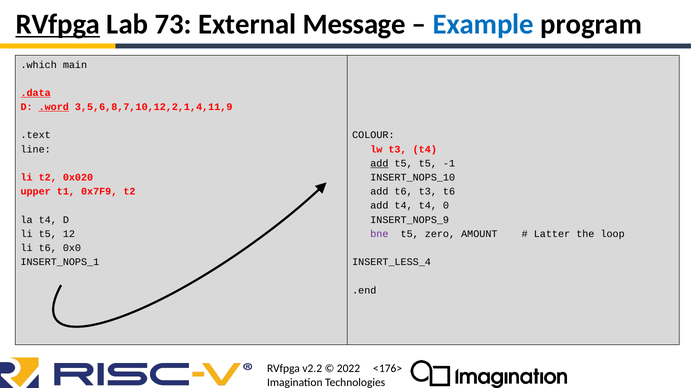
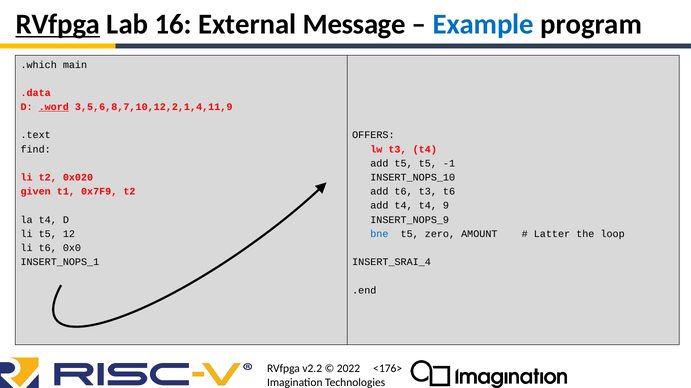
73: 73 -> 16 (173, 24)
.data underline: present -> none (36, 93)
COLOUR: COLOUR -> OFFERS (373, 135)
line: line -> find (36, 150)
add underline: present -> none (379, 164)
upper: upper -> given (36, 192)
0: 0 -> 9 (446, 206)
bne colour: purple -> blue (379, 234)
INSERT_LESS_4: INSERT_LESS_4 -> INSERT_SRAI_4 (392, 262)
